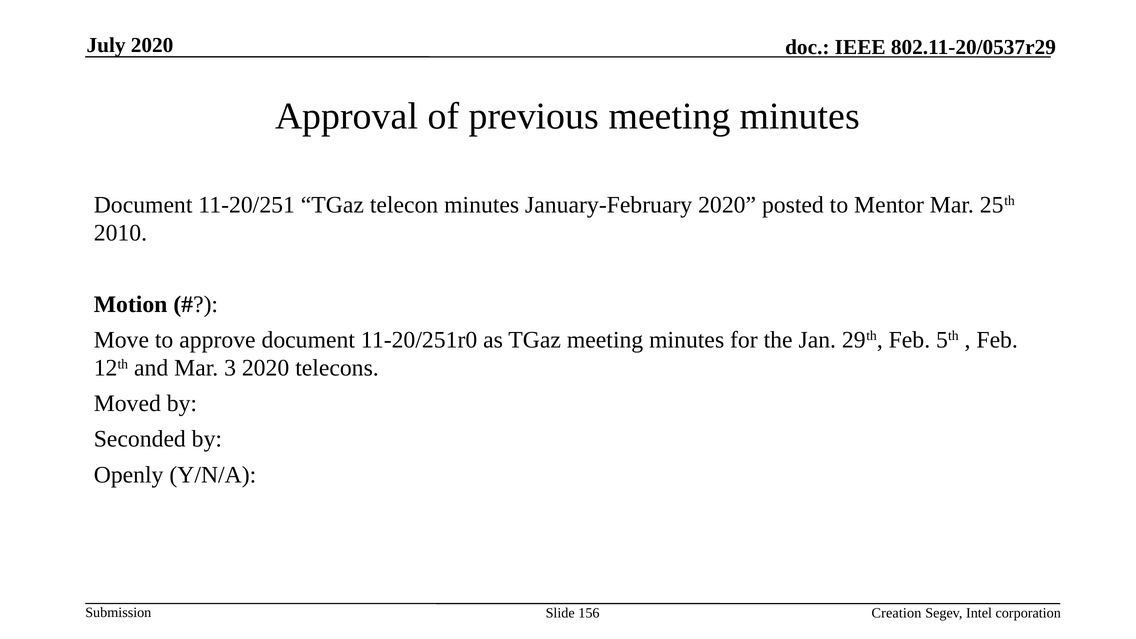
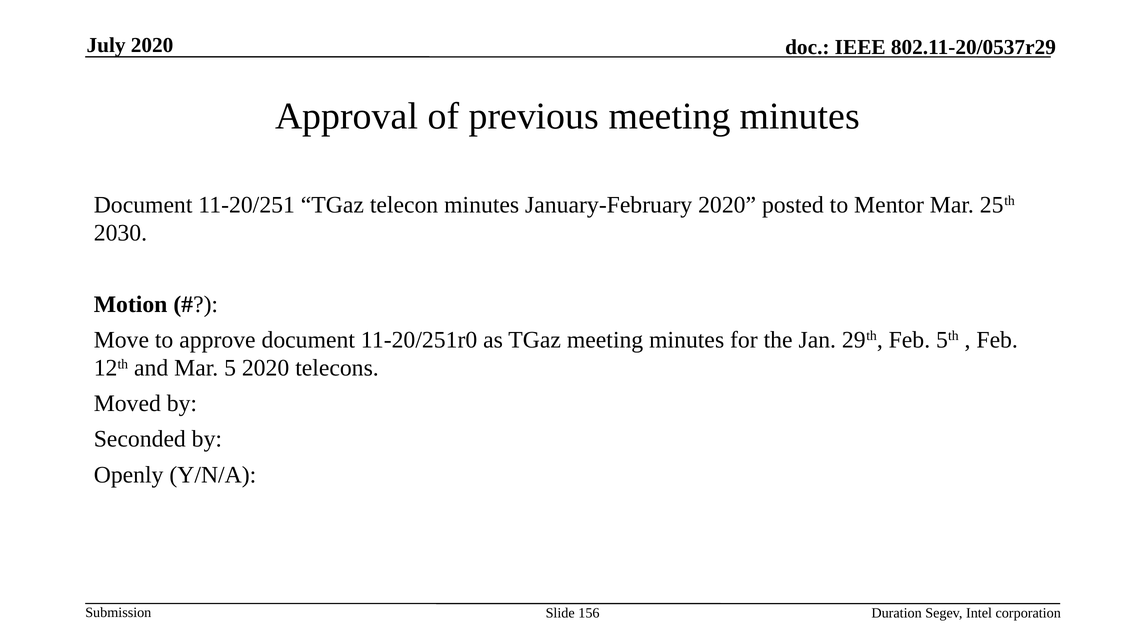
2010: 2010 -> 2030 (120, 233)
3: 3 -> 5 (230, 368)
Creation: Creation -> Duration (897, 613)
